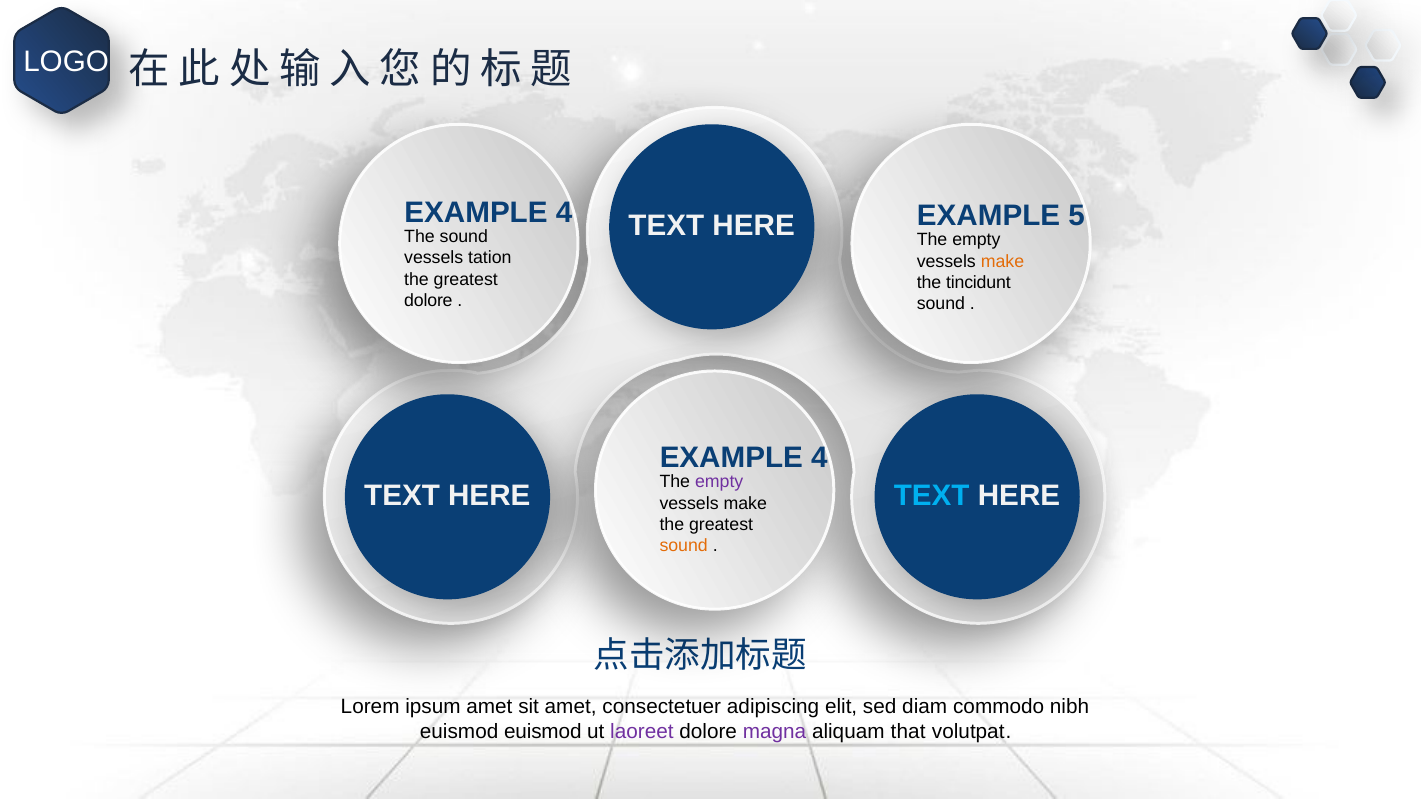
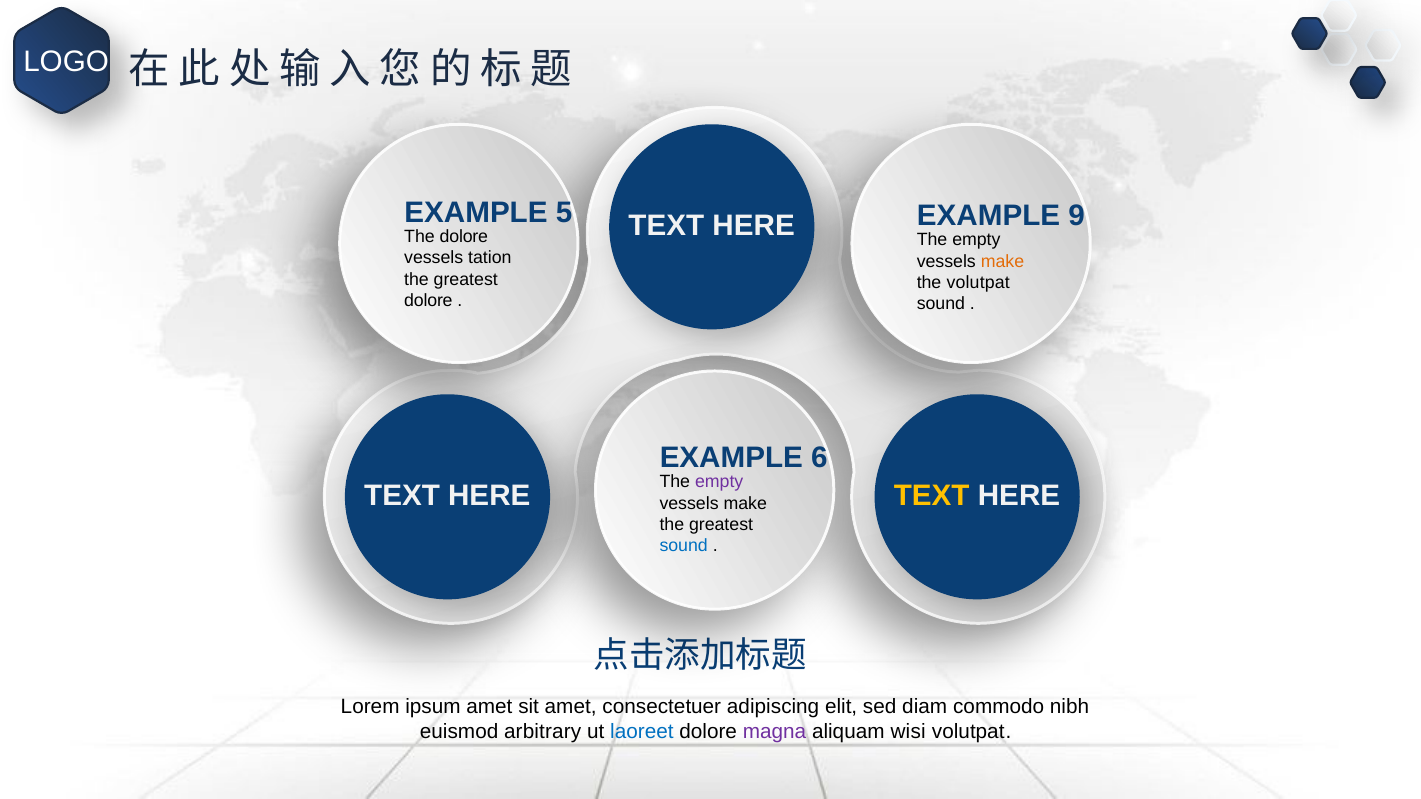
4: 4 -> 5 (564, 212)
5: 5 -> 9 (1077, 216)
The sound: sound -> dolore (464, 237)
the tincidunt: tincidunt -> volutpat (978, 283)
4: 4 -> 6 (819, 458)
TEXT colour: light blue -> yellow (932, 496)
sound colour: orange -> blue (684, 546)
euismod euismod: euismod -> arbitrary (543, 732)
laoreet colour: purple -> blue (642, 732)
that: that -> wisi (908, 732)
